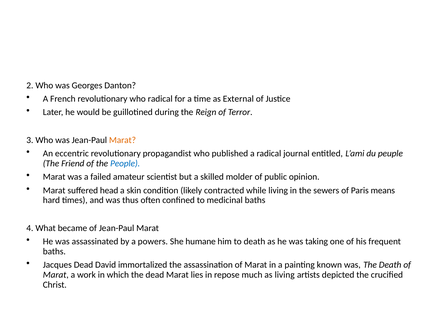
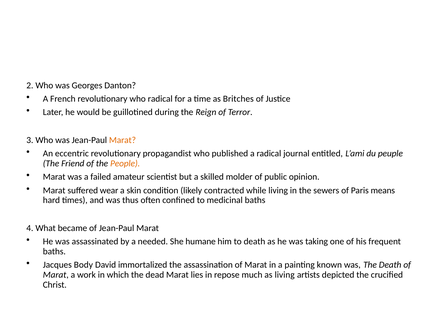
External: External -> Britches (238, 99)
People colour: blue -> orange (125, 163)
head: head -> wear (109, 190)
powers: powers -> needed (153, 242)
Jacques Dead: Dead -> Body (83, 265)
